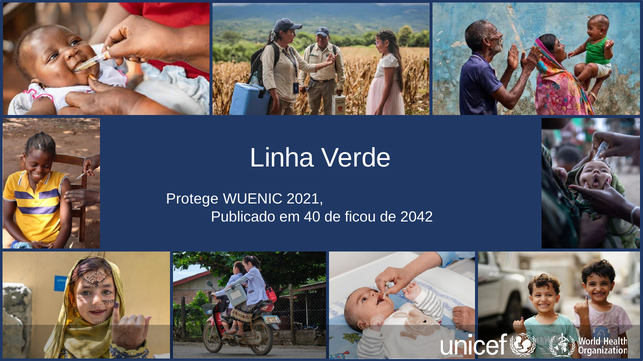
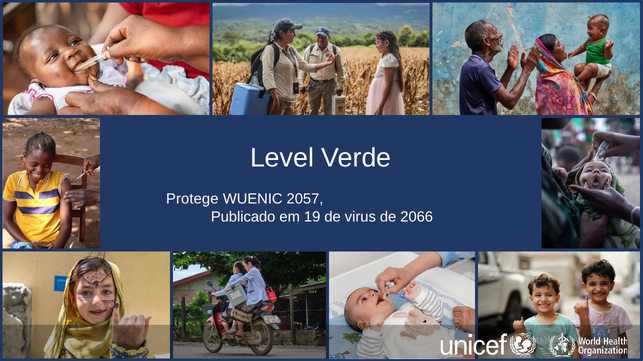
Linha: Linha -> Level (282, 158)
2021: 2021 -> 2057 (305, 199)
40: 40 -> 19 (312, 217)
ficou: ficou -> virus (360, 217)
2042: 2042 -> 2066 (417, 217)
